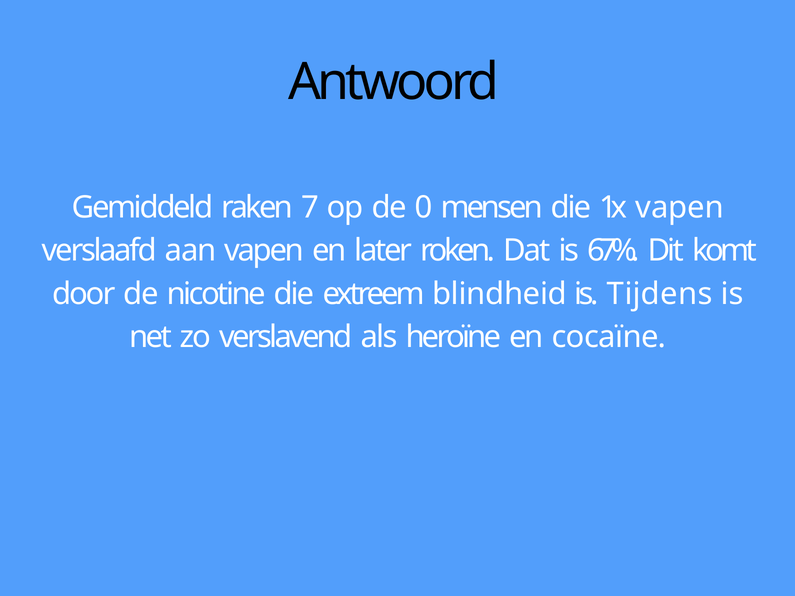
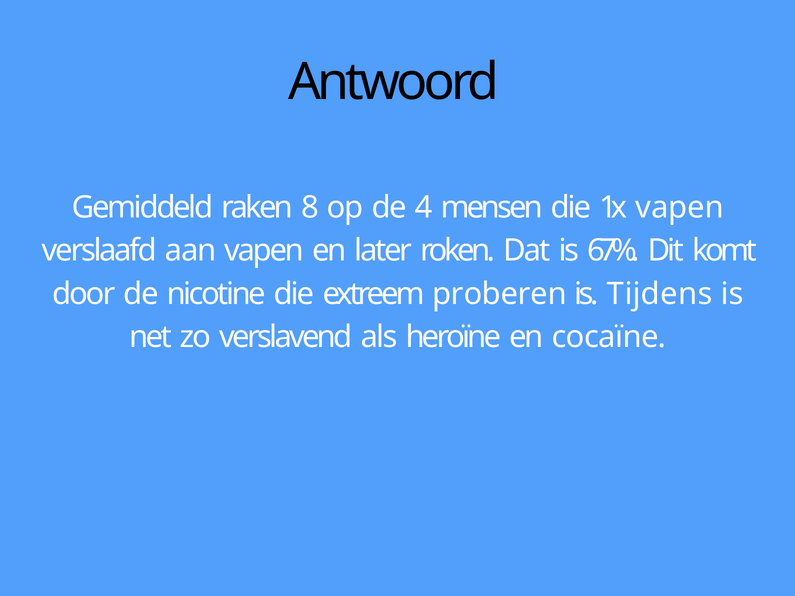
7: 7 -> 8 (310, 208)
0: 0 -> 4 (424, 208)
blindheid: blindheid -> proberen (500, 294)
